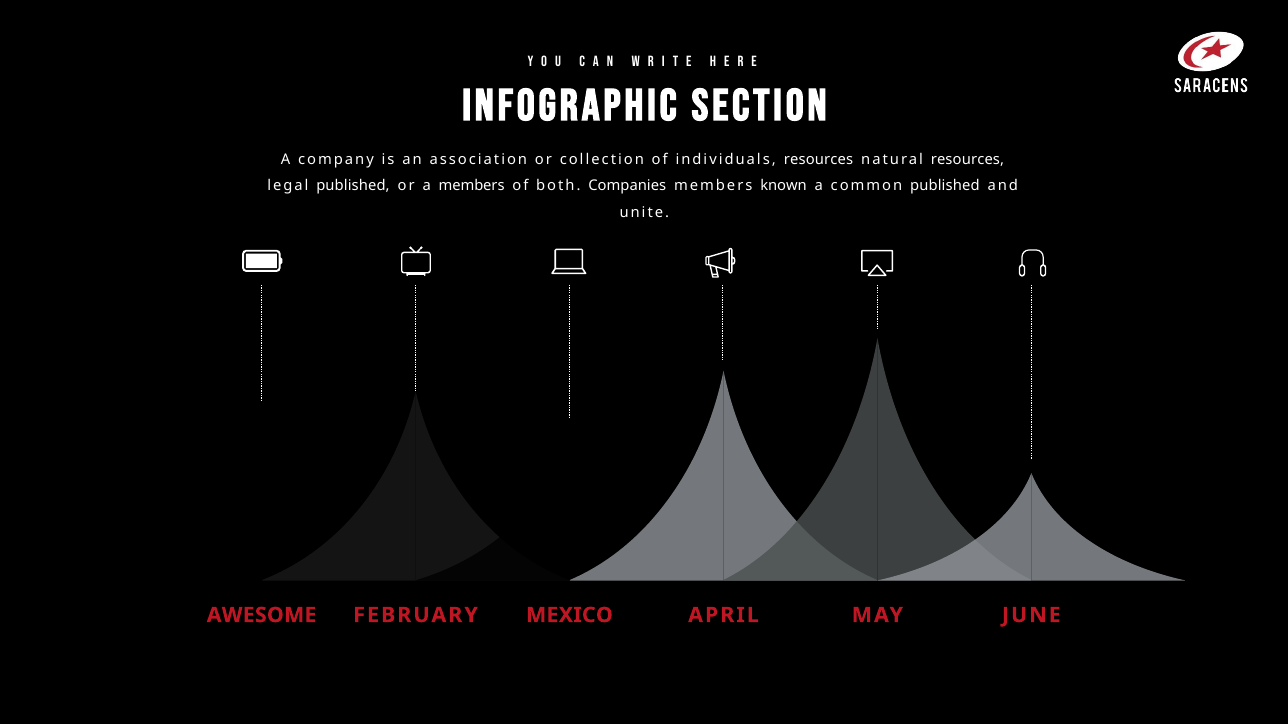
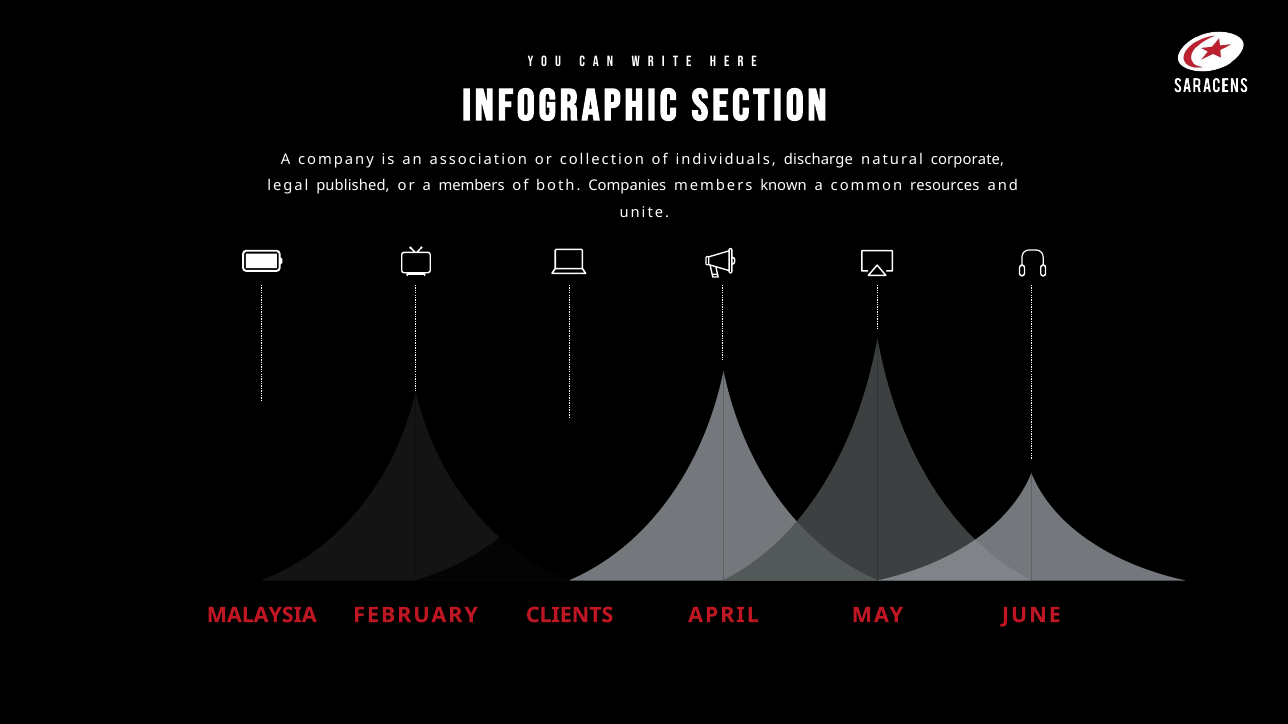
individuals resources: resources -> discharge (818, 160)
natural resources: resources -> corporate (967, 160)
common published: published -> resources (945, 186)
AWESOME: AWESOME -> MALAYSIA (262, 616)
MEXICO: MEXICO -> CLIENTS (570, 616)
